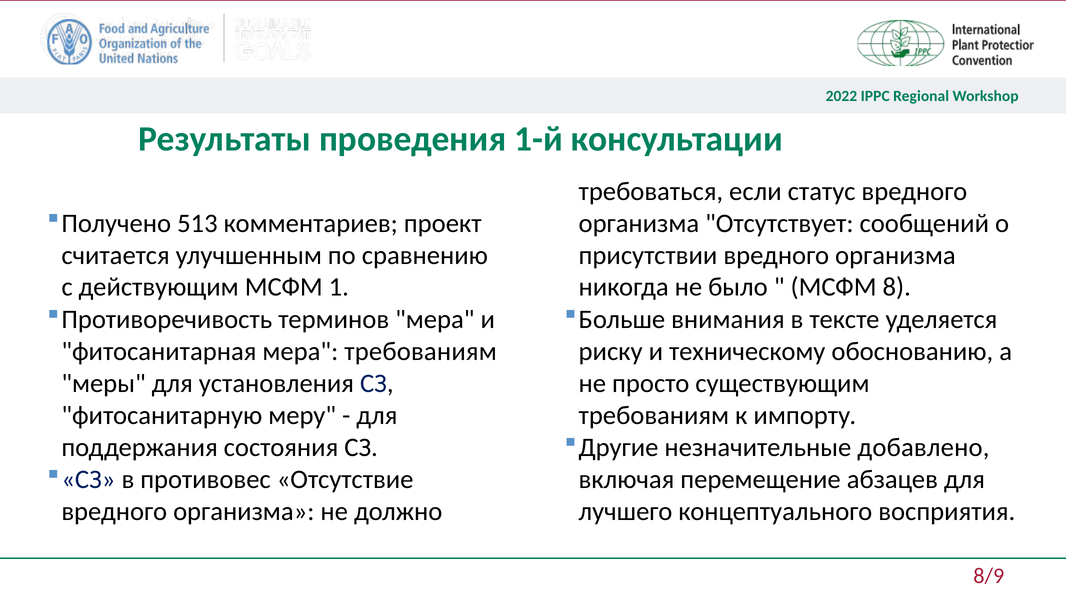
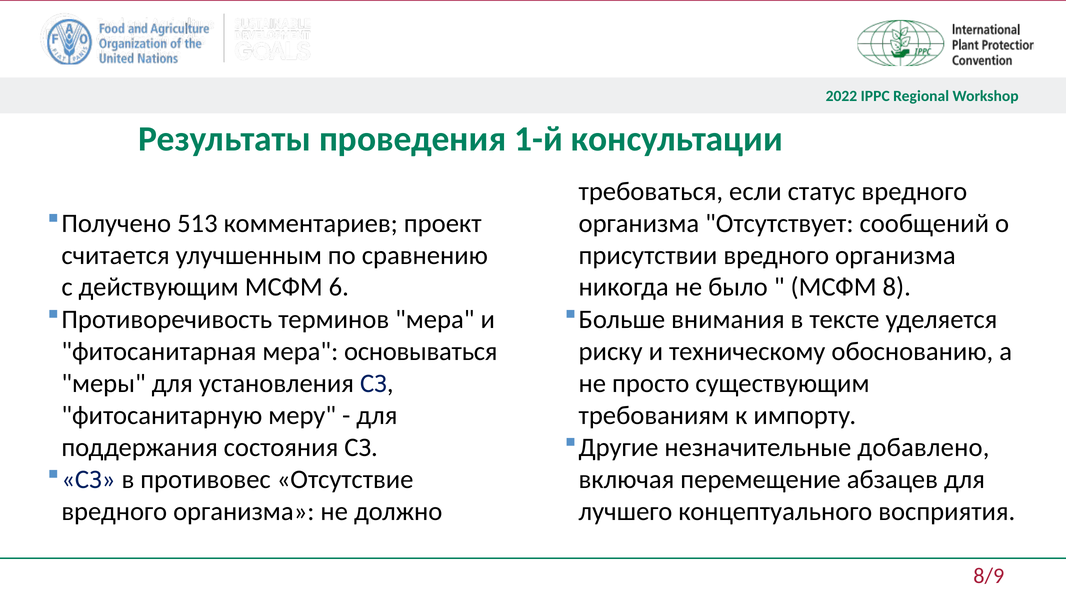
1: 1 -> 6 (339, 287)
мера требованиям: требованиям -> основываться (421, 351)
